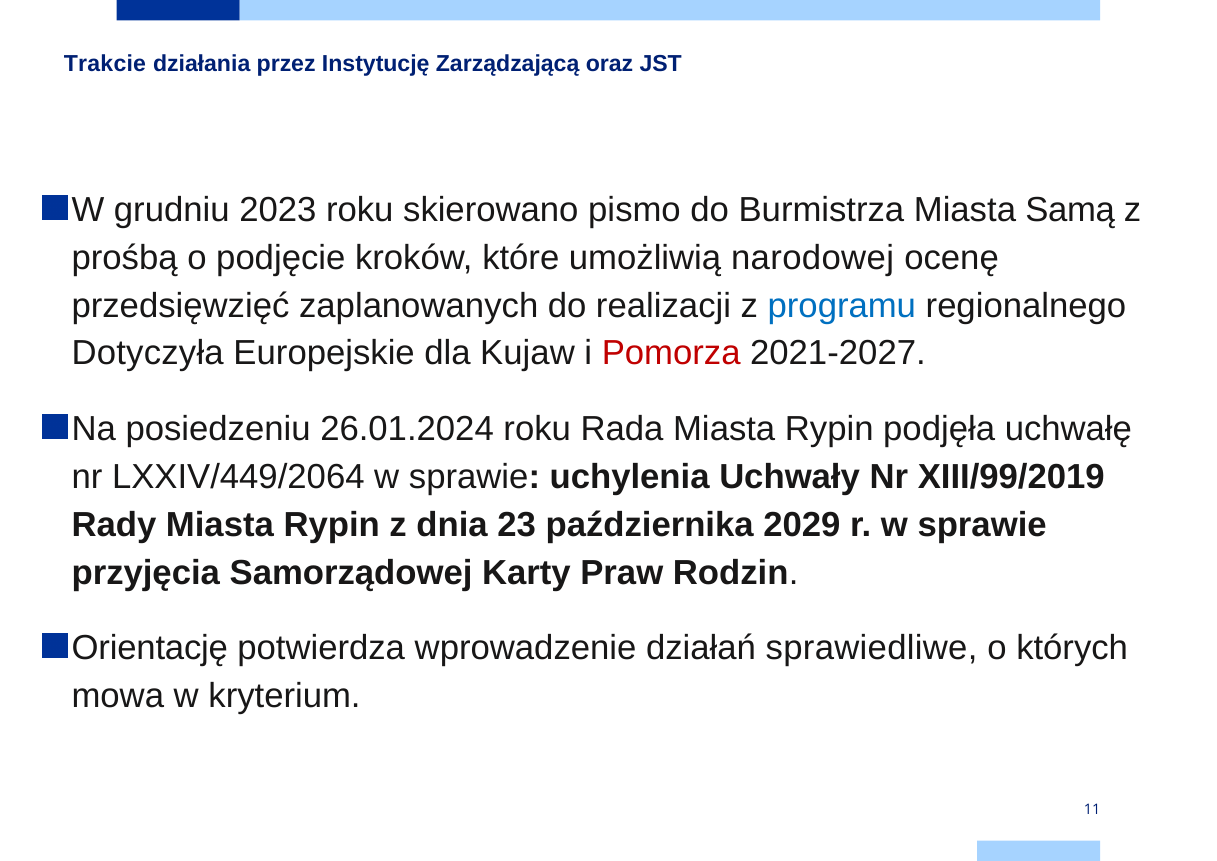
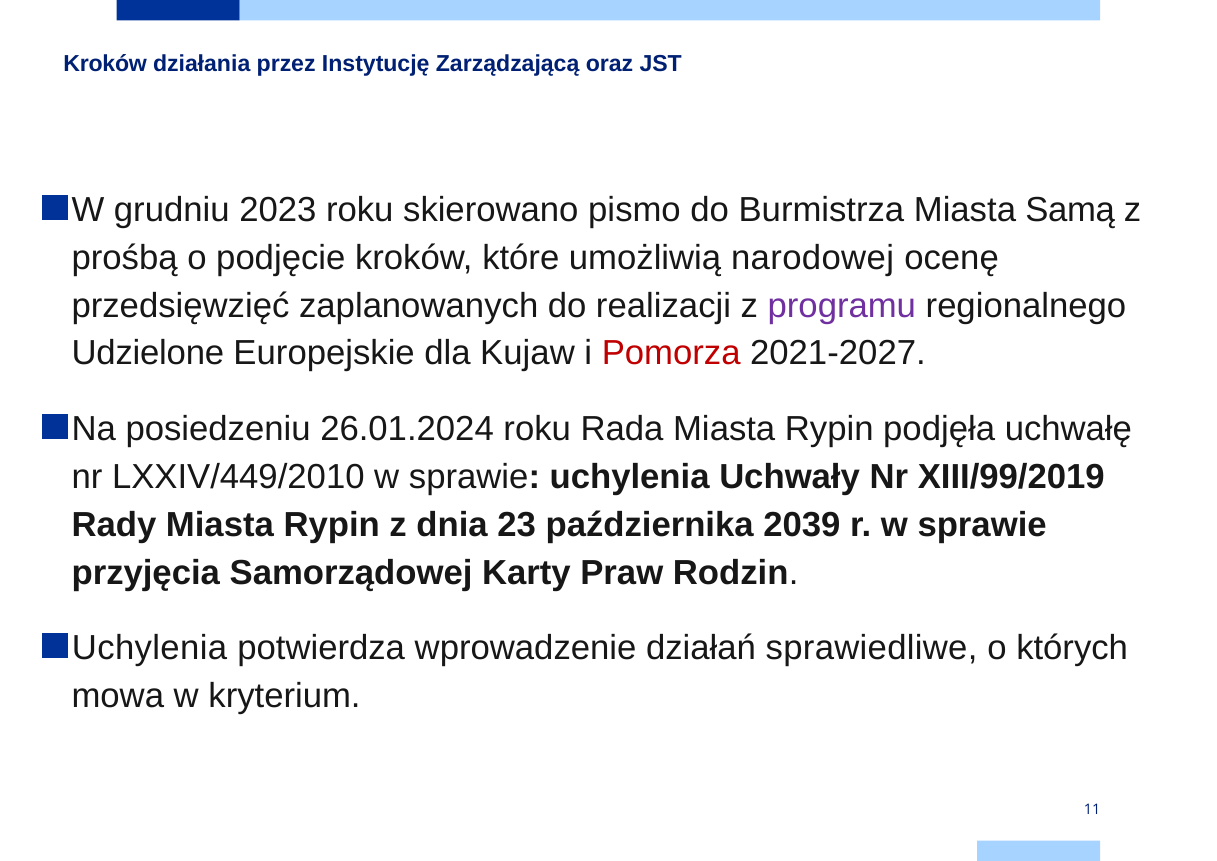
Trakcie: Trakcie -> Kroków (105, 63)
programu colour: blue -> purple (842, 305)
Dotyczyła: Dotyczyła -> Udzielone (148, 353)
LXXIV/449/2064: LXXIV/449/2064 -> LXXIV/449/2010 (238, 477)
2029: 2029 -> 2039 (802, 524)
Orientację: Orientację -> Uchylenia (150, 648)
